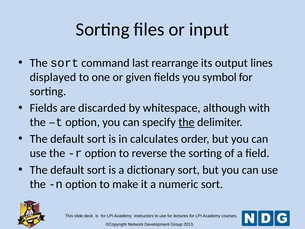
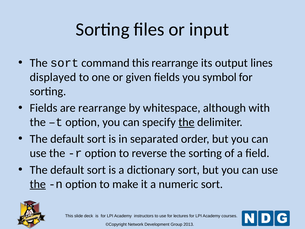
command last: last -> this (141, 63)
are discarded: discarded -> rearrange (102, 108)
calculates: calculates -> separated (154, 139)
the underline: none -> present (38, 184)
